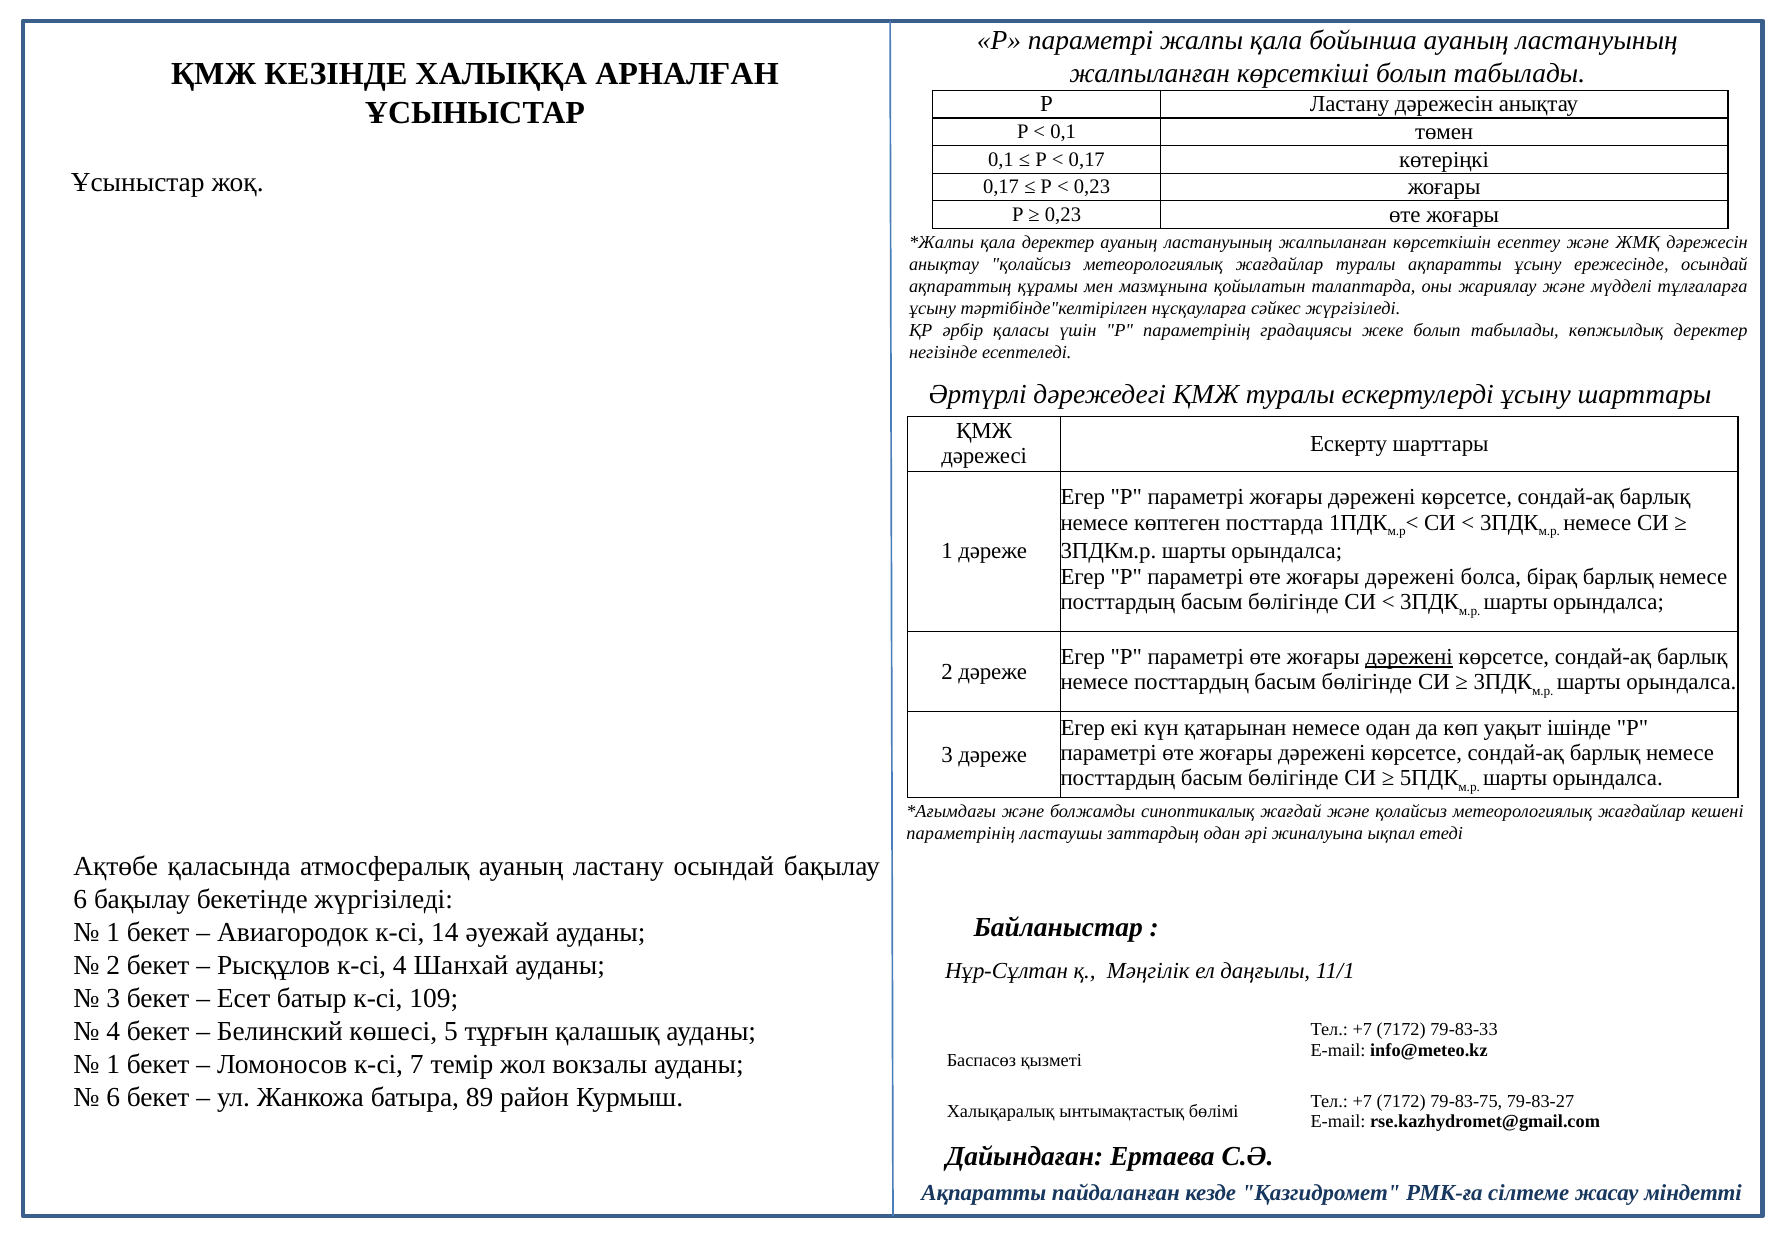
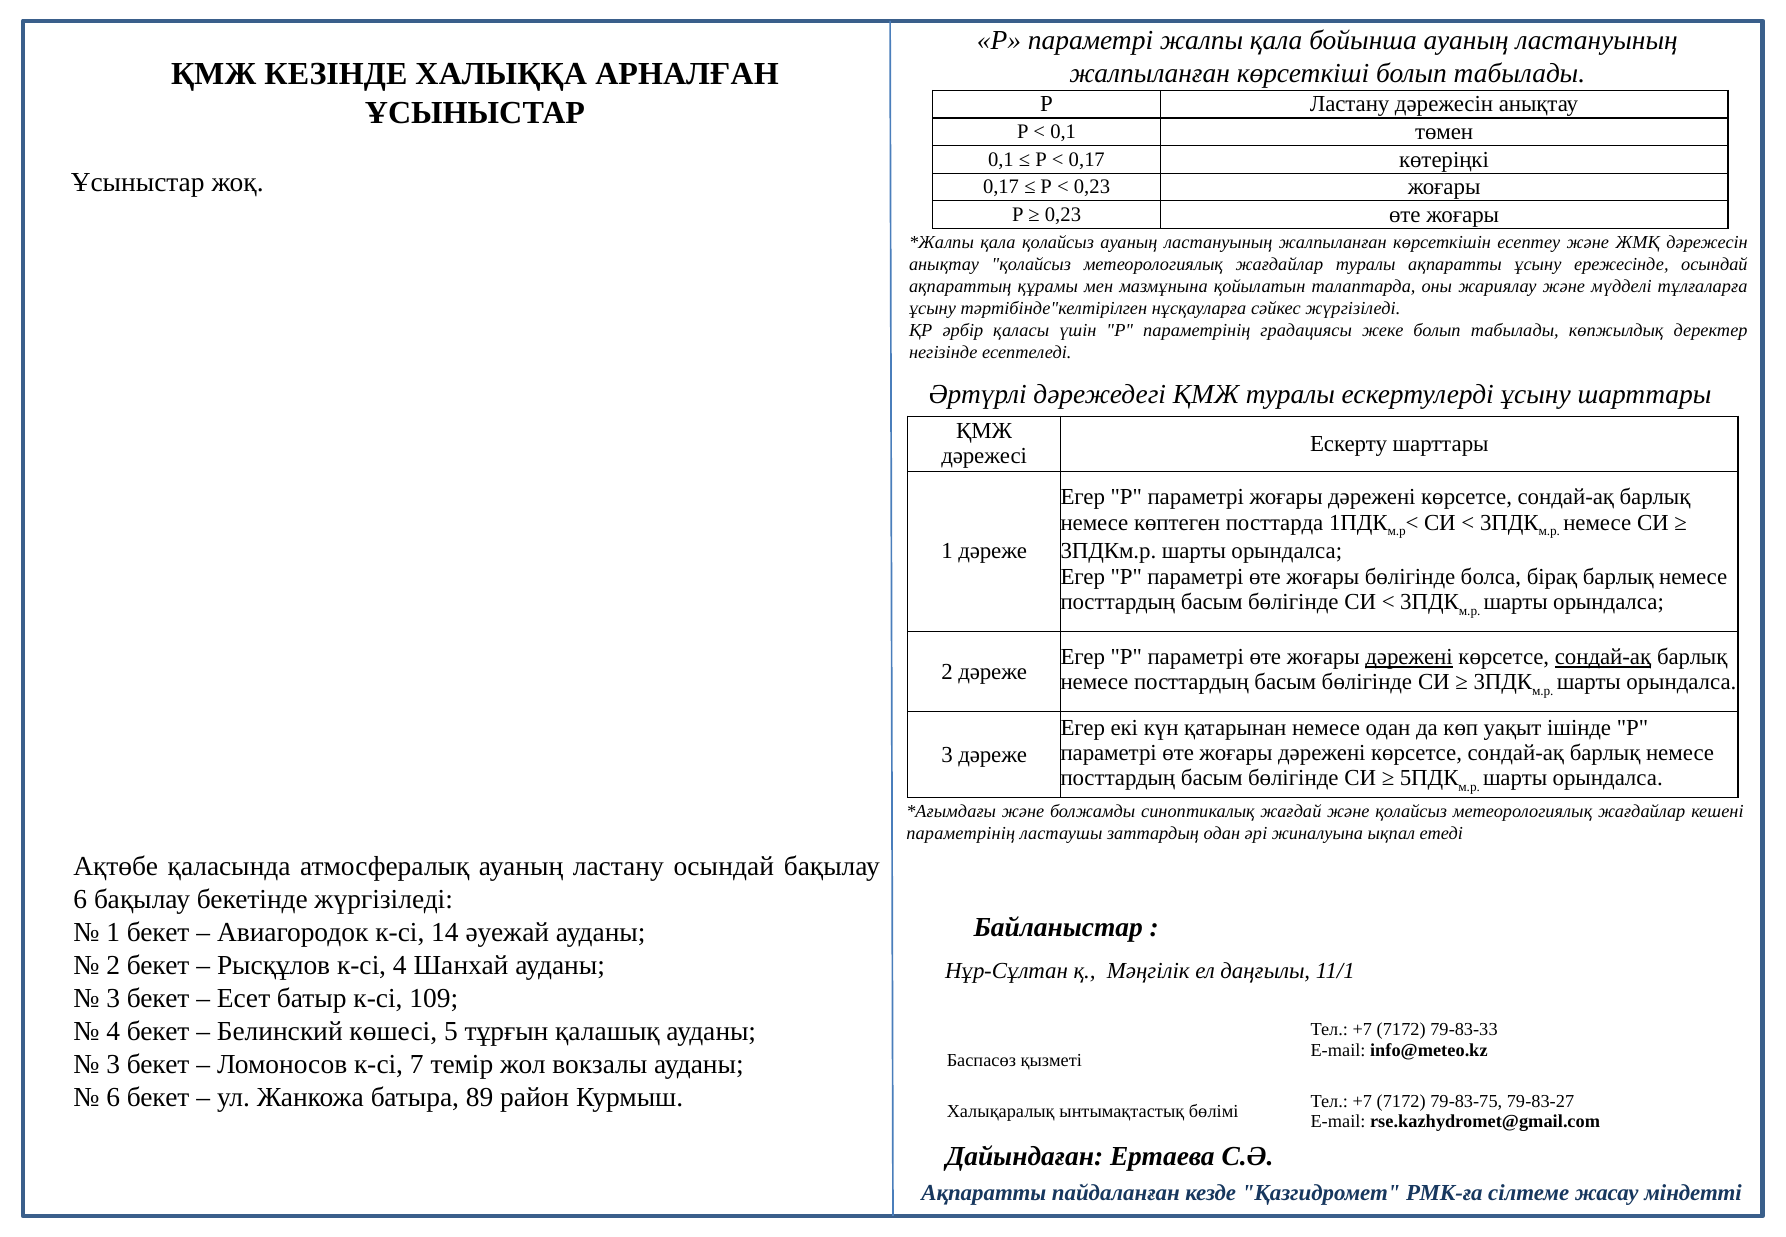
қала деректер: деректер -> қолайсыз (1058, 242)
дәрежені: дәрежені -> бөлігінде (1410, 576)
сондай-ақ underline: none -> present (1603, 657)
1: 1 -> 3 (113, 1064)
